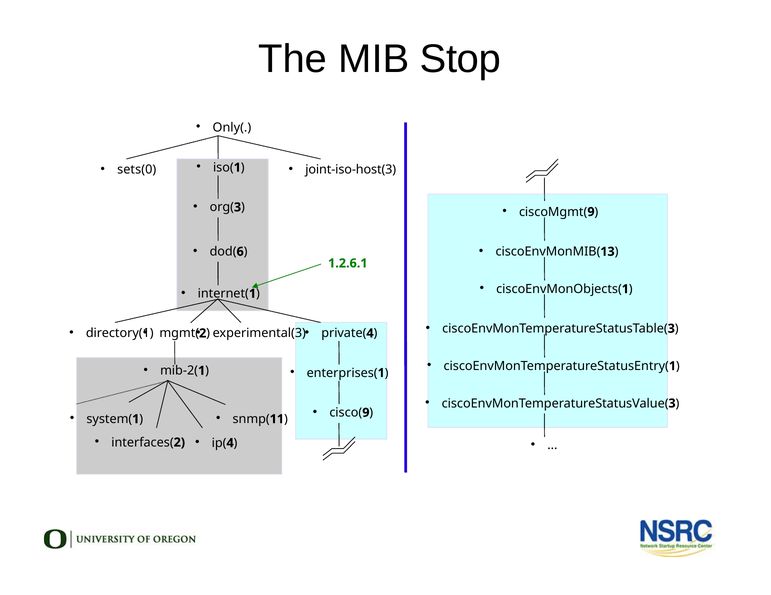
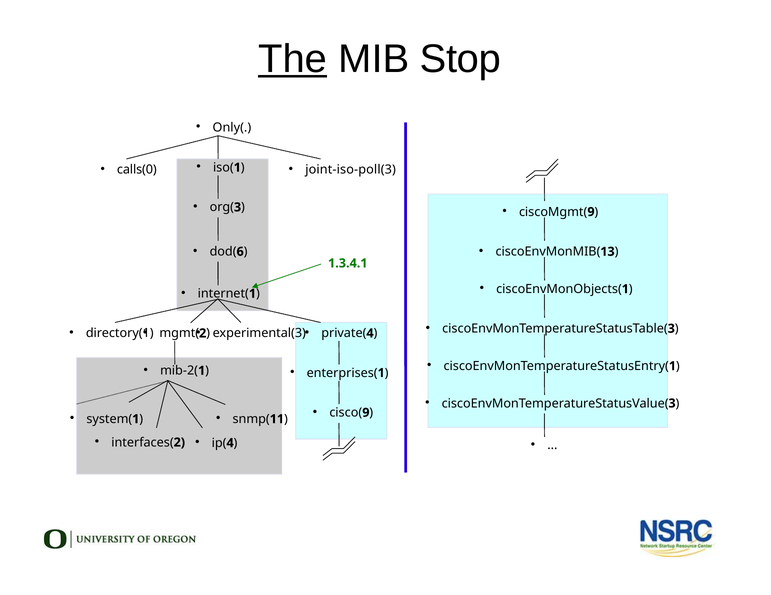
The underline: none -> present (293, 59)
sets(0: sets(0 -> calls(0 (137, 170)
joint-iso-host(3: joint-iso-host(3 -> joint-iso-poll(3 (351, 170)
1.2.6.1: 1.2.6.1 -> 1.3.4.1 (348, 264)
